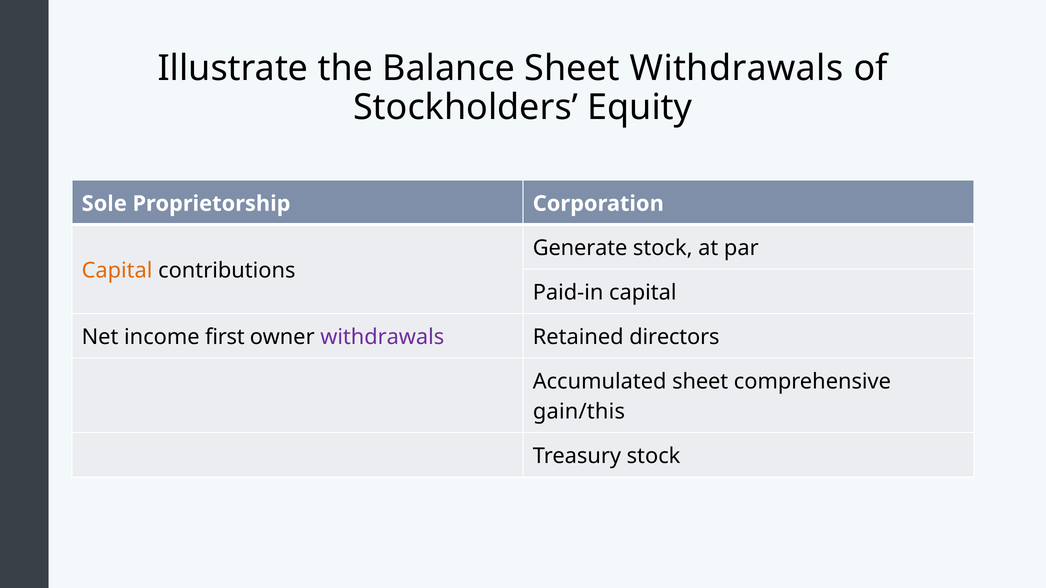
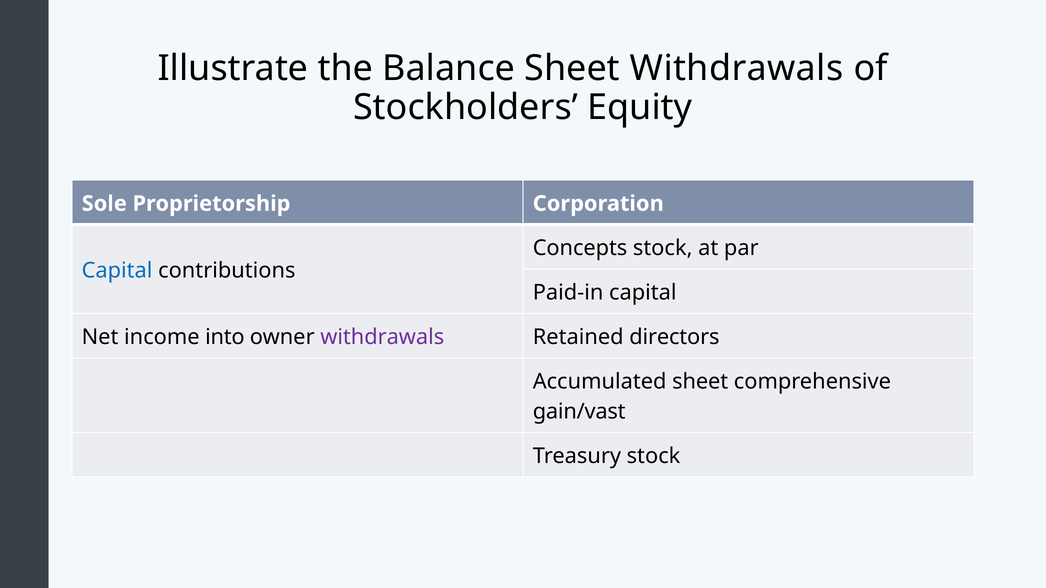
Generate: Generate -> Concepts (580, 248)
Capital colour: orange -> blue (117, 271)
first: first -> into (225, 337)
gain/this: gain/this -> gain/vast (579, 412)
